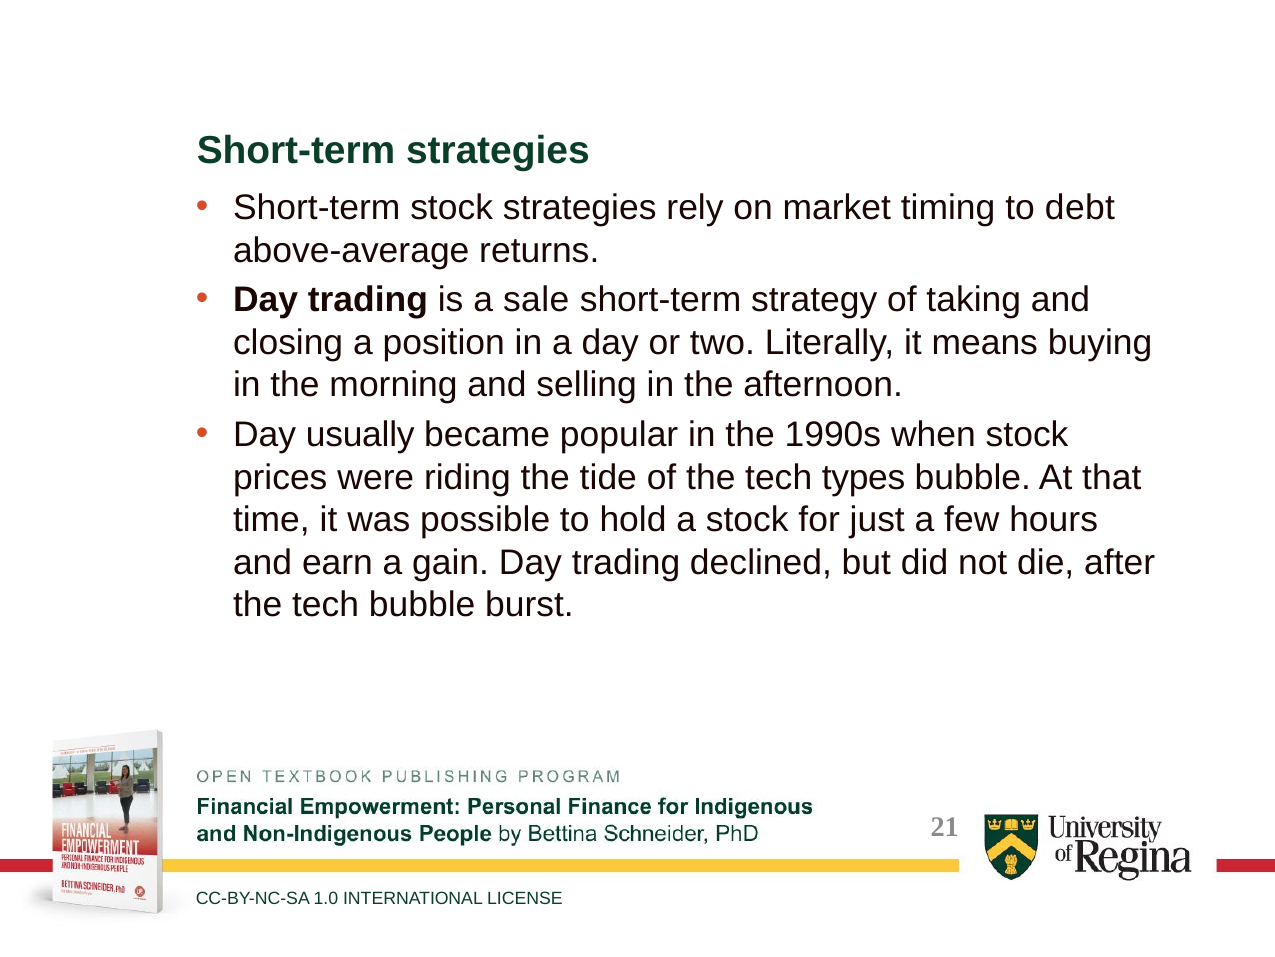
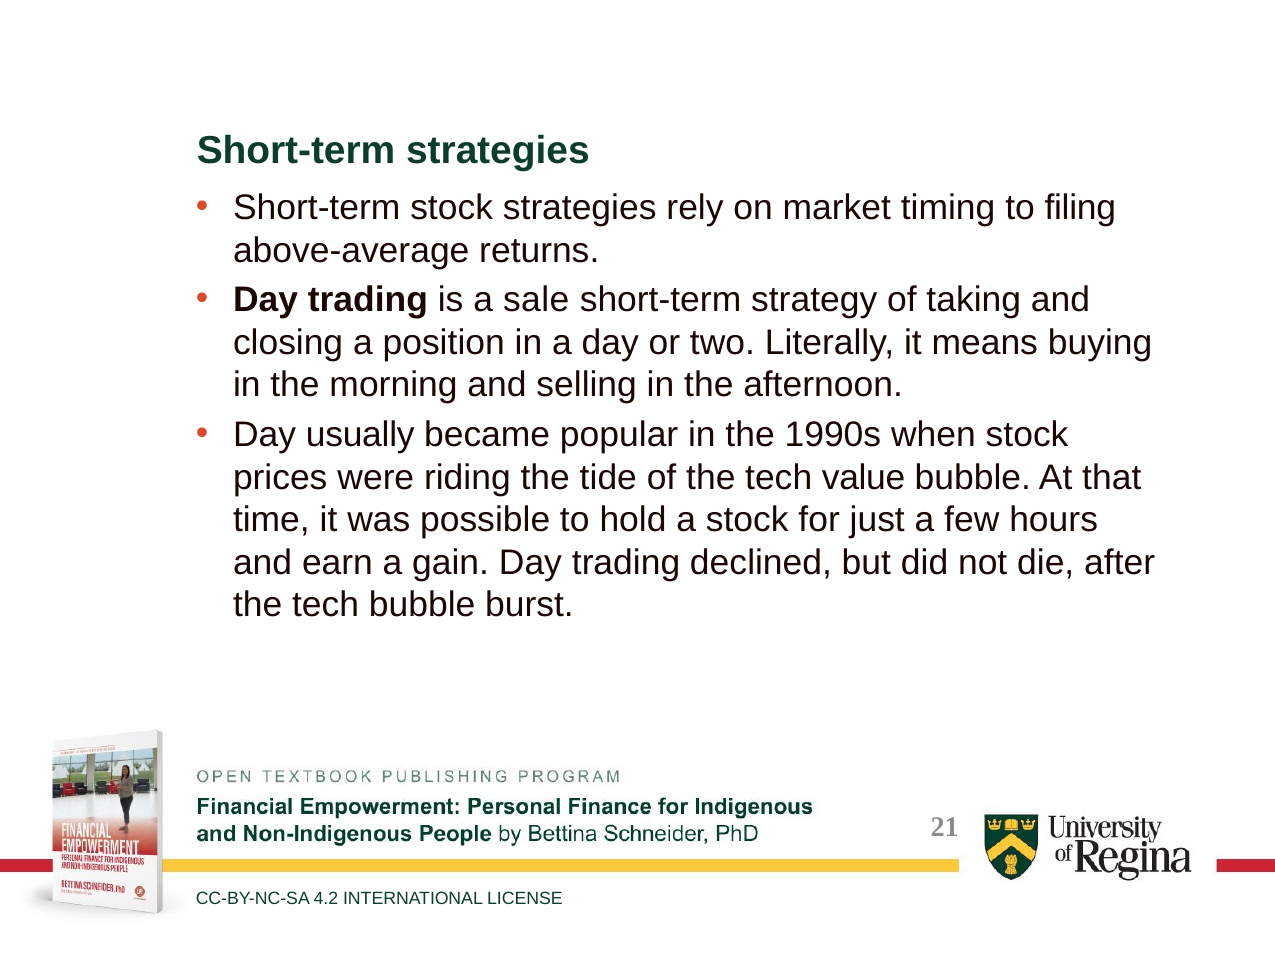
debt: debt -> filing (1080, 208)
types: types -> value (864, 477)
1.0: 1.0 -> 4.2 (326, 897)
